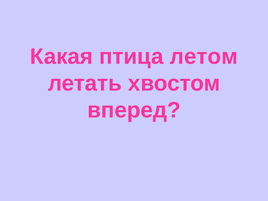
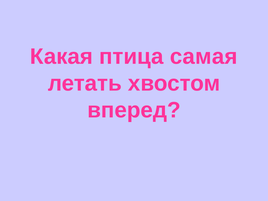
летом: летом -> самая (204, 56)
